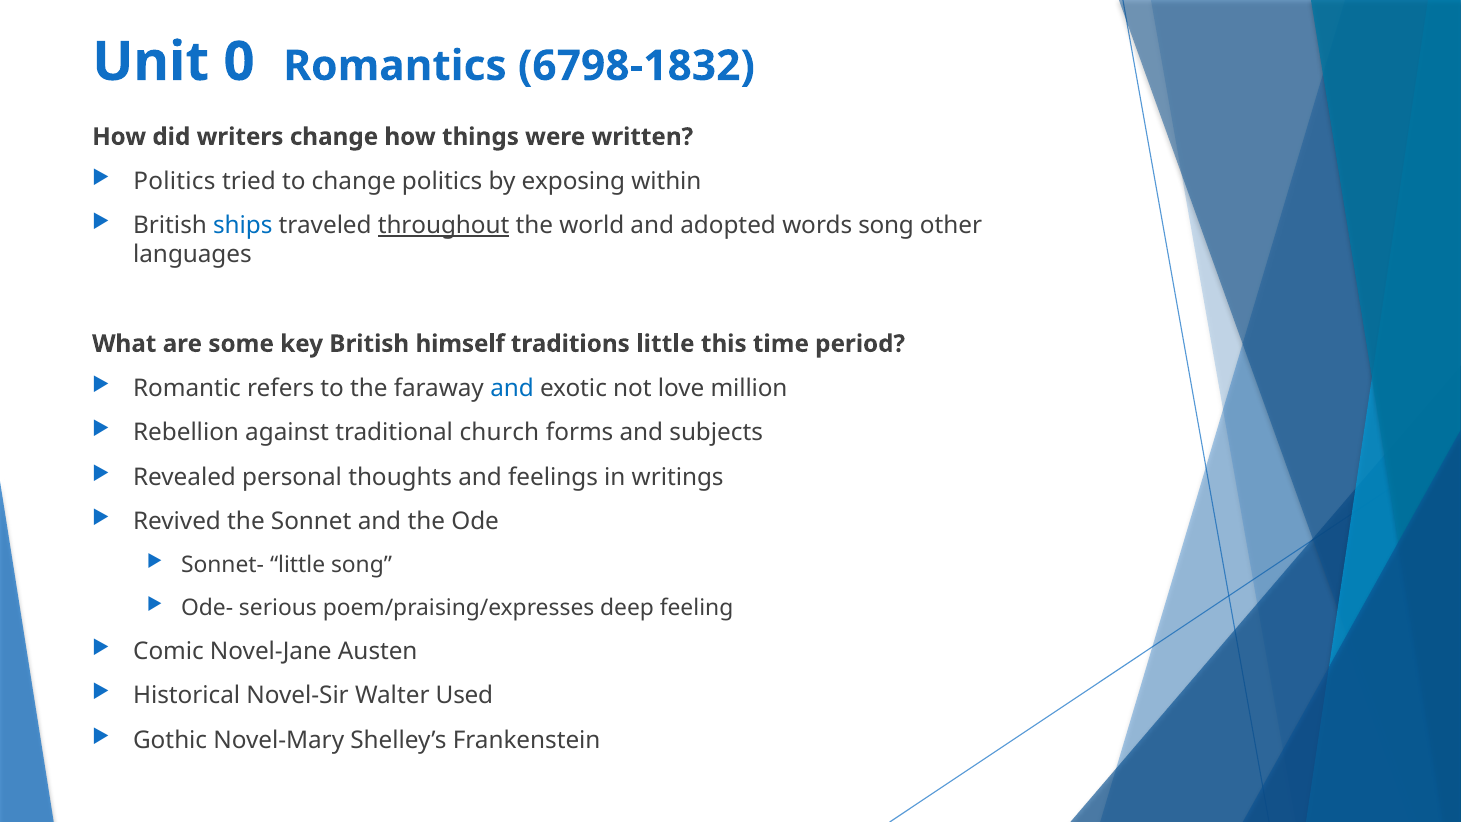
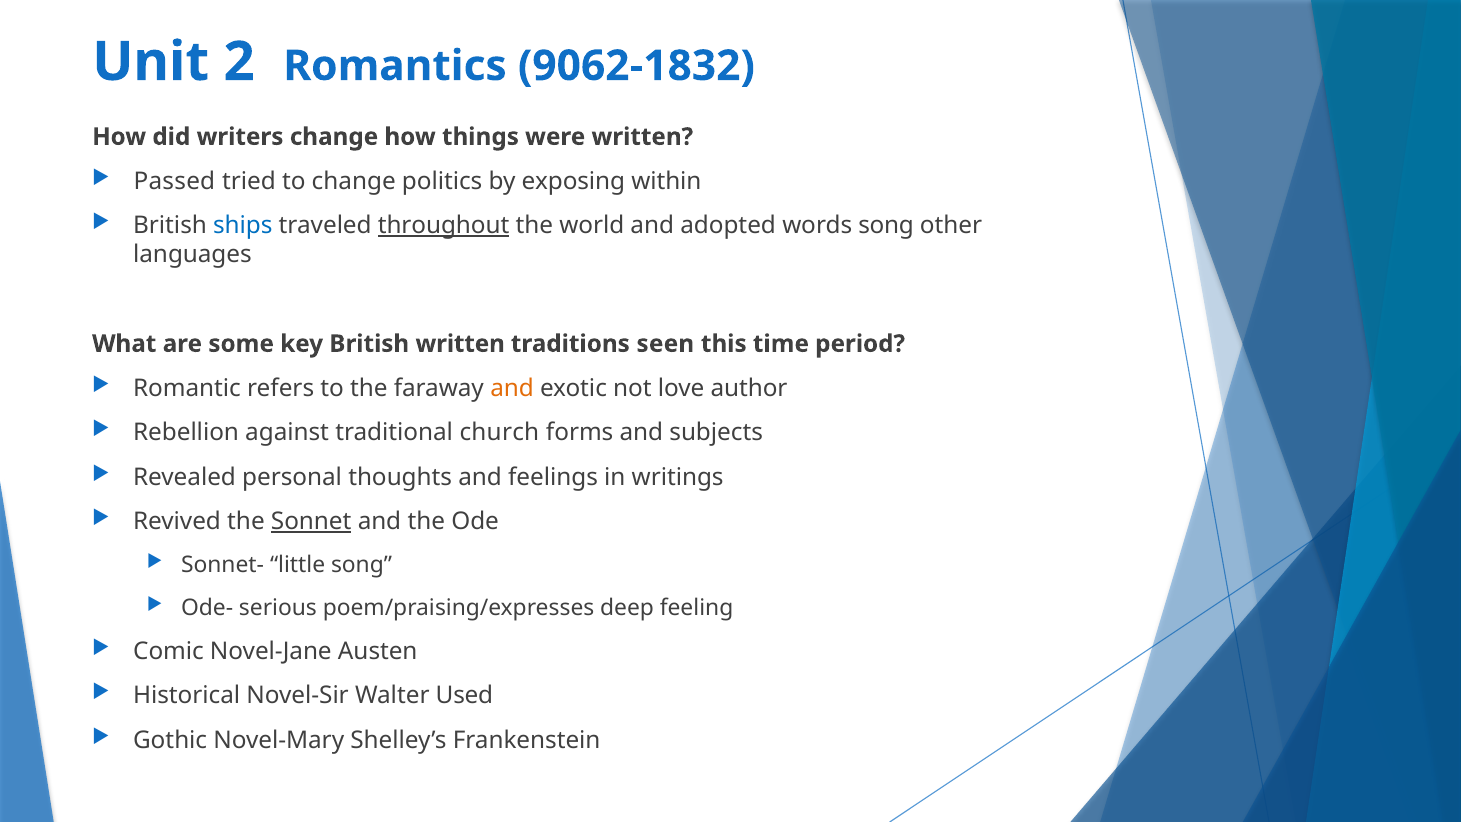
0: 0 -> 2 (239, 62)
6798-1832: 6798-1832 -> 9062-1832 (636, 66)
Politics: Politics -> Passed (174, 181)
British himself: himself -> written (460, 344)
traditions little: little -> seen (665, 344)
and colour: blue -> orange (512, 388)
million: million -> author (749, 388)
Sonnet underline: none -> present (311, 521)
